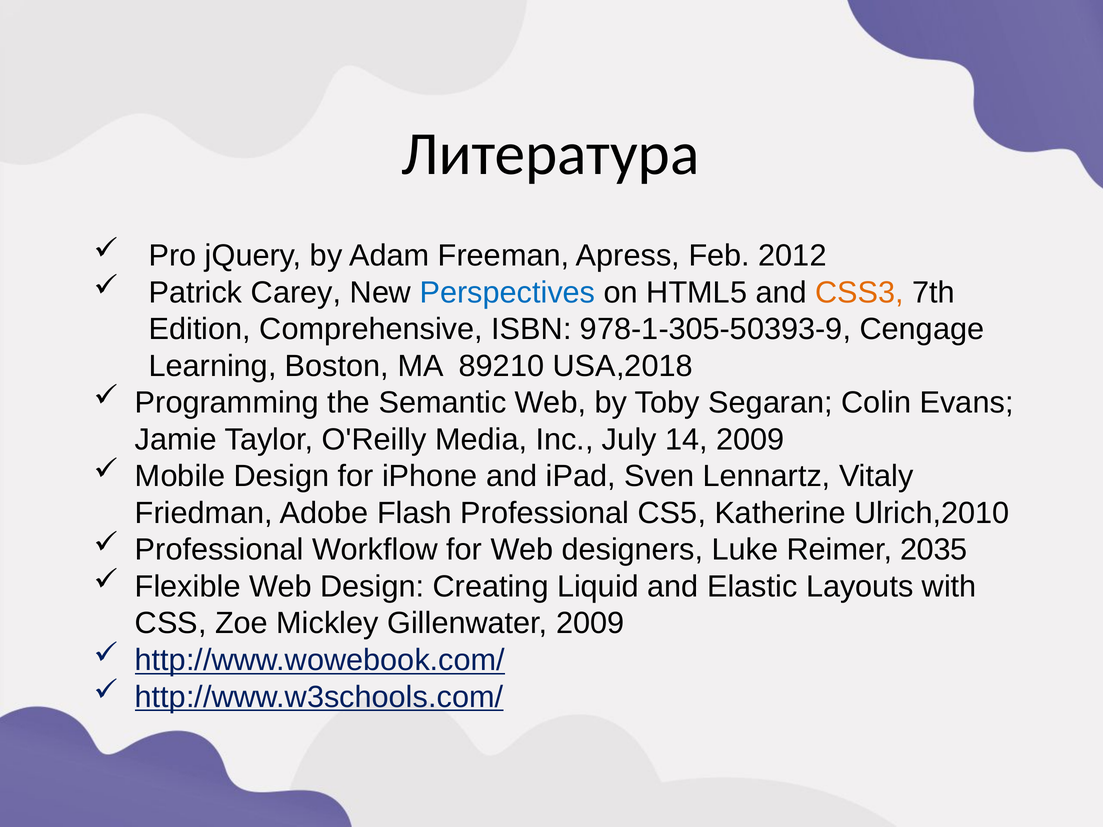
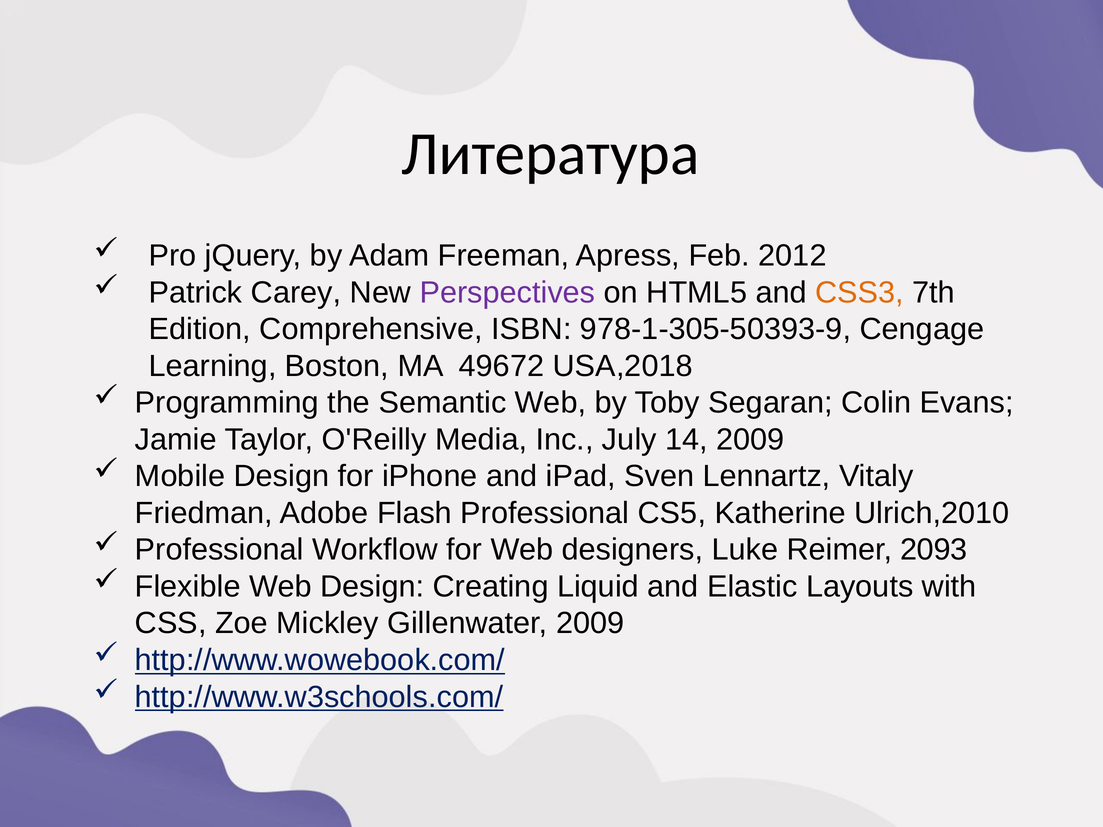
Perspectives colour: blue -> purple (507, 293)
89210: 89210 -> 49672 (501, 366)
2035: 2035 -> 2093 (934, 550)
